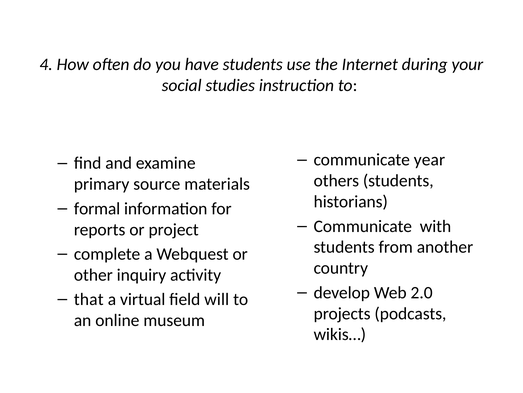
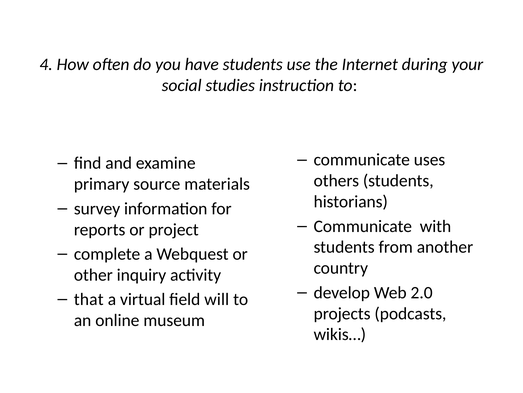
year: year -> uses (430, 160)
formal: formal -> survey (97, 208)
